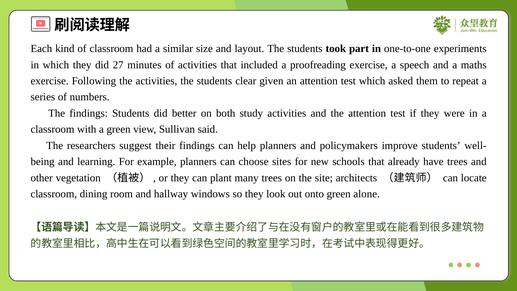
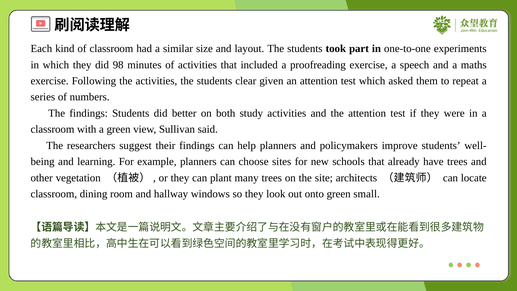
27: 27 -> 98 (118, 65)
alone: alone -> small (367, 194)
